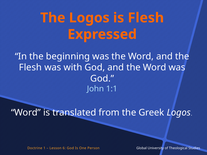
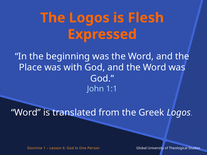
Flesh: Flesh -> Place (30, 68)
